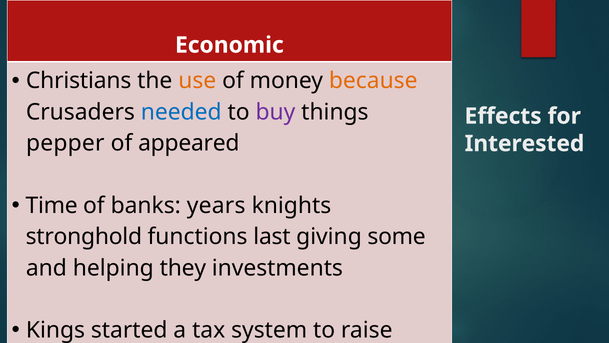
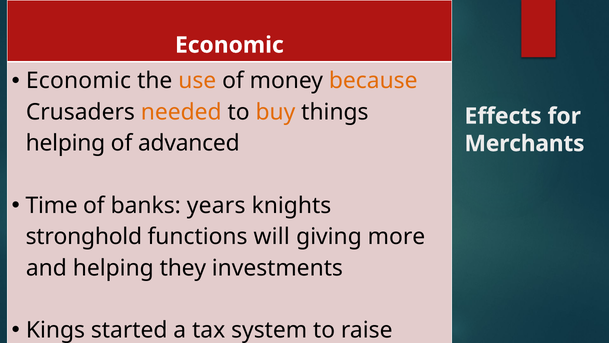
Christians: Christians -> Economic (78, 81)
needed colour: blue -> orange (181, 112)
buy colour: purple -> orange (275, 112)
pepper: pepper -> helping (65, 143)
appeared: appeared -> advanced (189, 143)
Interested: Interested -> Merchants (524, 143)
last: last -> will (272, 237)
some: some -> more (396, 237)
